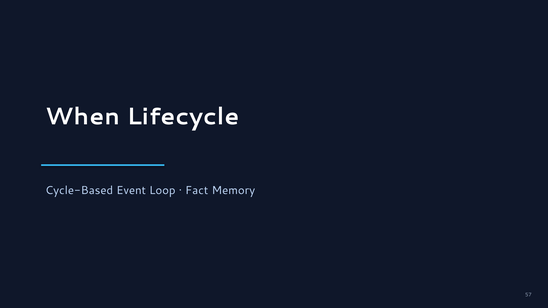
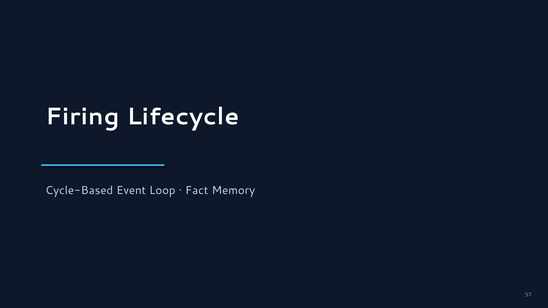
When: When -> Firing (83, 117)
